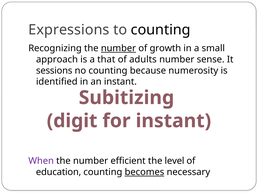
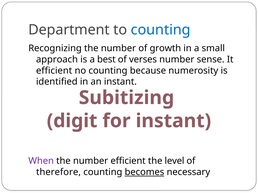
Expressions: Expressions -> Department (69, 30)
counting colour: black -> blue (161, 30)
number underline: present -> none (118, 48)
that: that -> best (106, 60)
adults: adults -> verses (143, 60)
sessions: sessions -> efficient (54, 71)
education: education -> therefore (58, 172)
